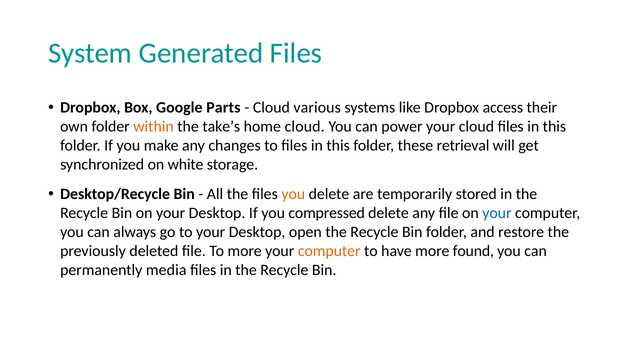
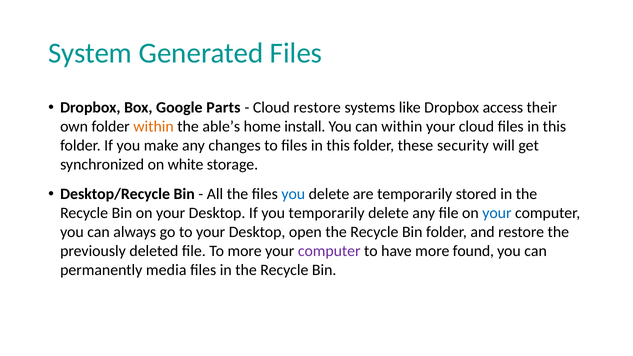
Cloud various: various -> restore (317, 108)
take’s: take’s -> able’s (221, 127)
home cloud: cloud -> install (305, 127)
can power: power -> within (402, 127)
retrieval: retrieval -> security (463, 146)
you colour: orange -> blue (293, 194)
you compressed: compressed -> temporarily (327, 213)
computer colour: orange -> purple (329, 251)
